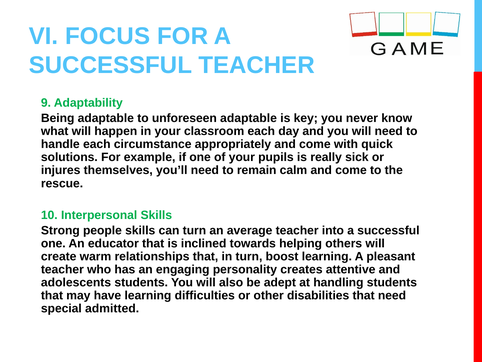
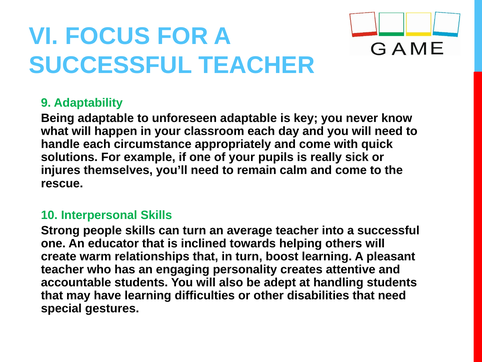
adolescents: adolescents -> accountable (76, 282)
admitted: admitted -> gestures (112, 308)
